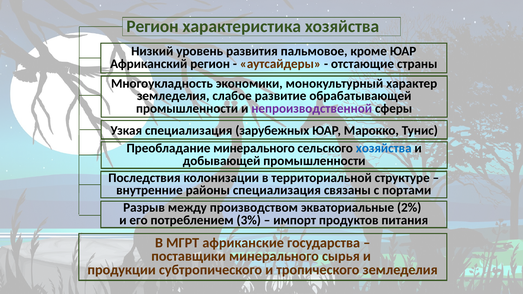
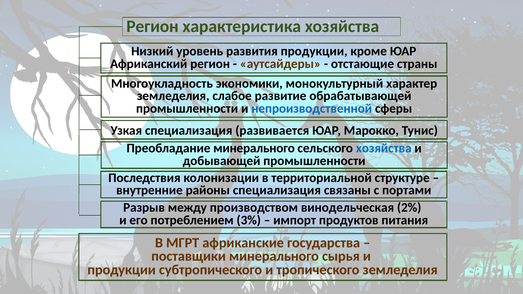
развития пальмовое: пальмовое -> продукции (314, 51)
непроизводственной colour: purple -> blue (312, 109)
зарубежных: зарубежных -> развивается (272, 131)
экваториальные: экваториальные -> винодельческая (347, 208)
